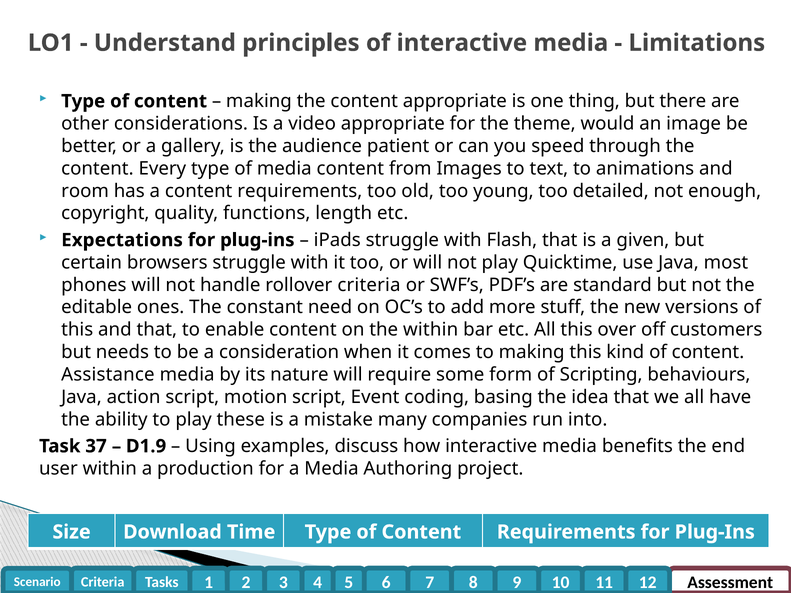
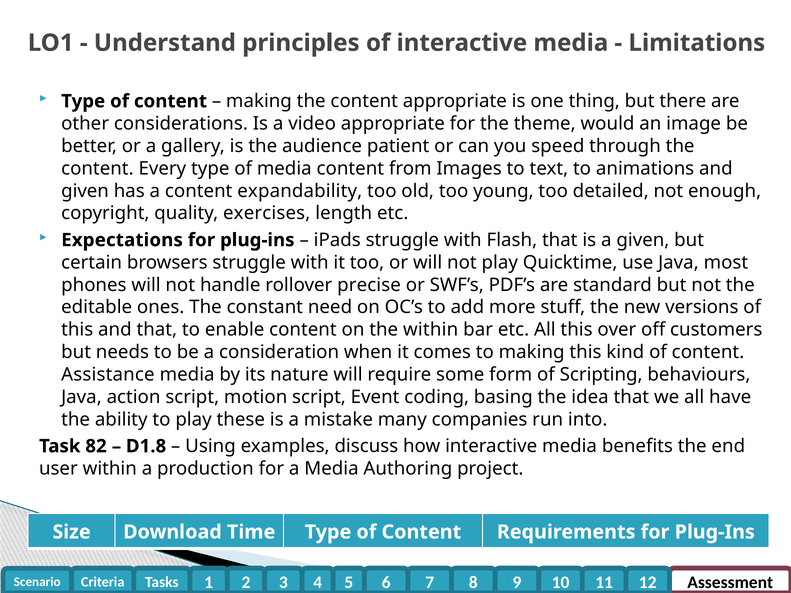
room: room -> given (85, 191)
a content requirements: requirements -> expandability (300, 191)
functions: functions -> exercises (267, 213)
rollover criteria: criteria -> precise (369, 285)
37: 37 -> 82 (96, 446)
D1.9: D1.9 -> D1.8 (146, 446)
